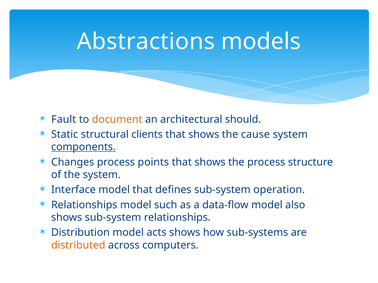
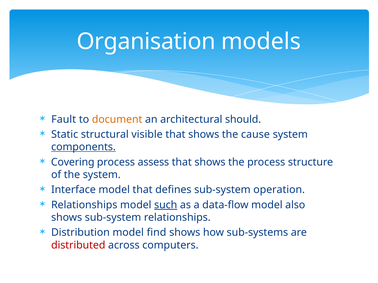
Abstractions: Abstractions -> Organisation (146, 41)
clients: clients -> visible (147, 135)
Changes: Changes -> Covering (73, 162)
points: points -> assess (153, 162)
such underline: none -> present (166, 205)
acts: acts -> find (157, 233)
distributed colour: orange -> red (78, 246)
